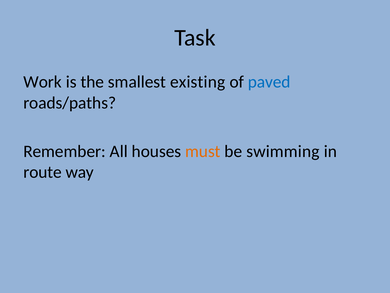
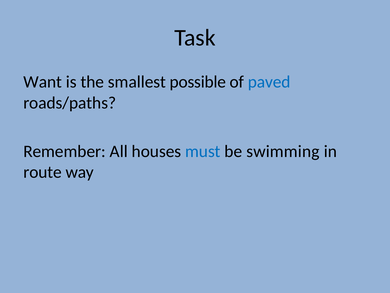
Work: Work -> Want (43, 82)
existing: existing -> possible (198, 82)
must colour: orange -> blue (203, 151)
